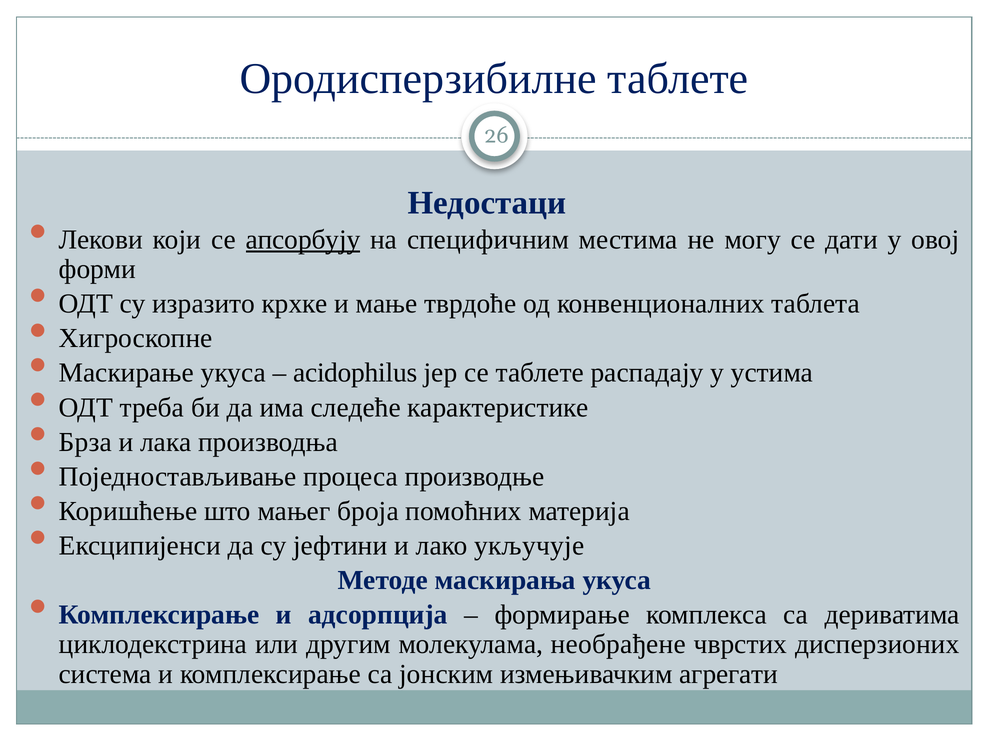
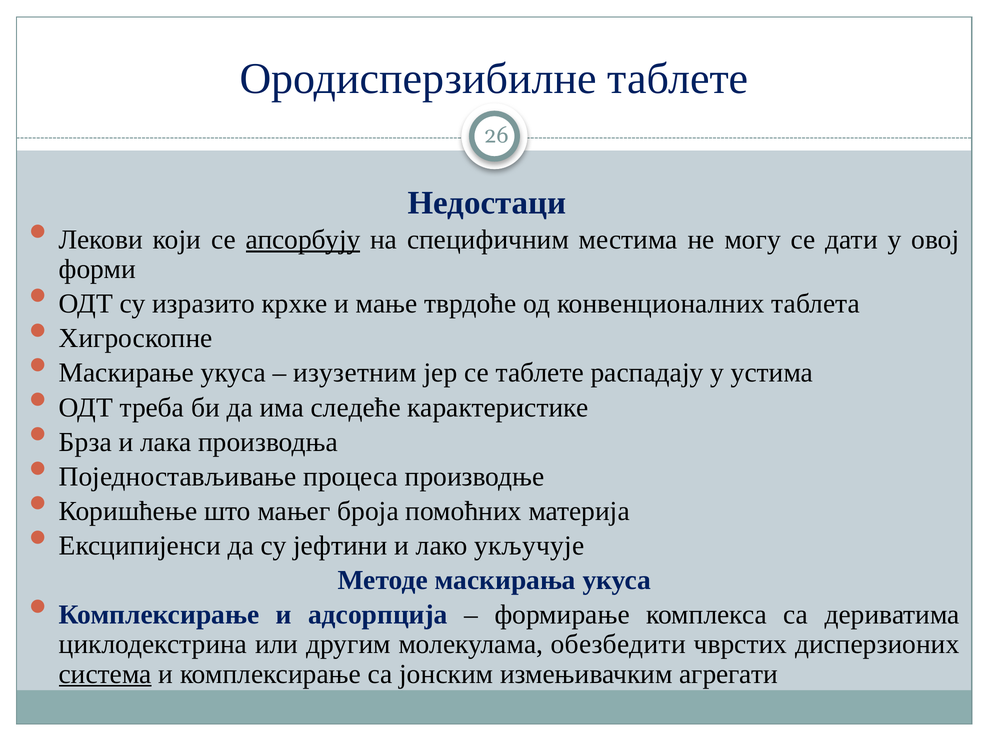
acidophilus: acidophilus -> изузетним (355, 373)
необрађене: необрађене -> обезбедити (618, 645)
система underline: none -> present (105, 675)
